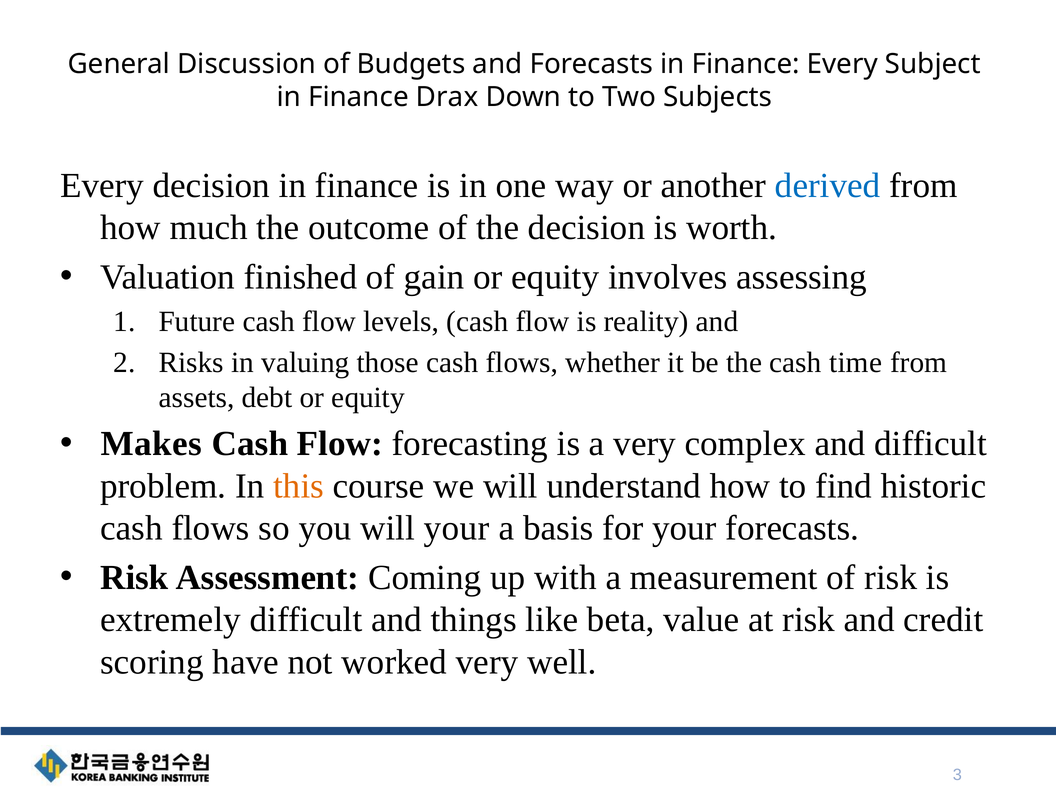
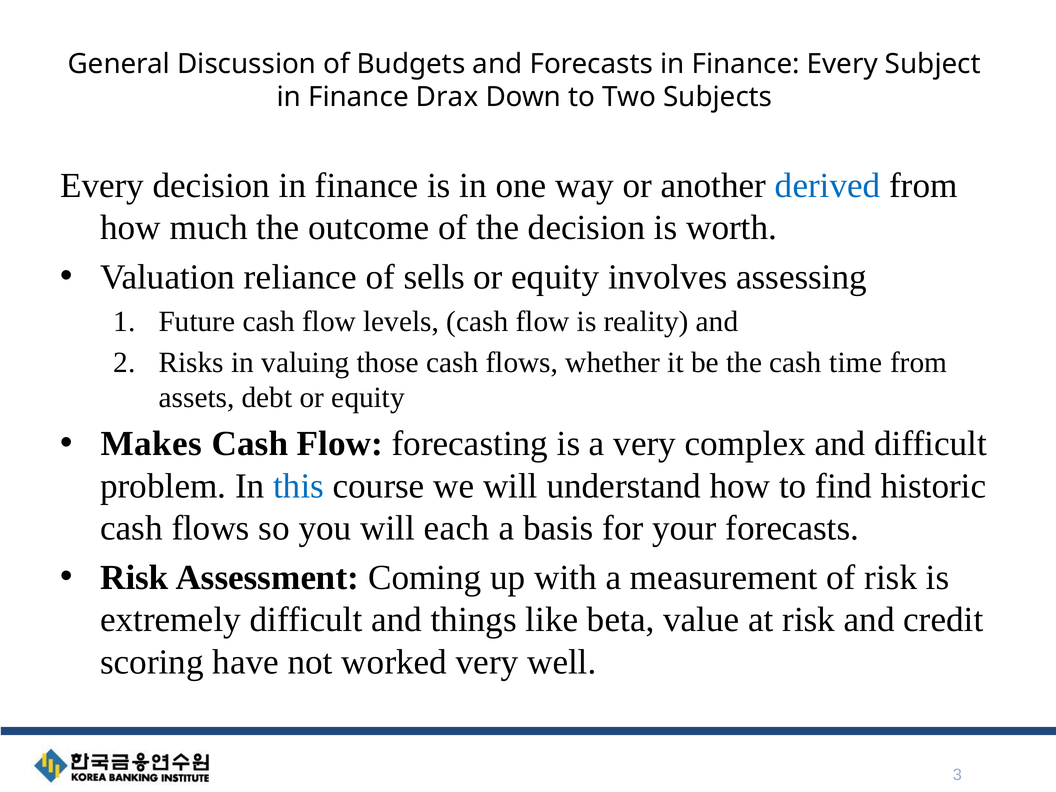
finished: finished -> reliance (300, 277)
gain: gain -> sells (434, 277)
this colour: orange -> blue (299, 486)
will your: your -> each (457, 528)
